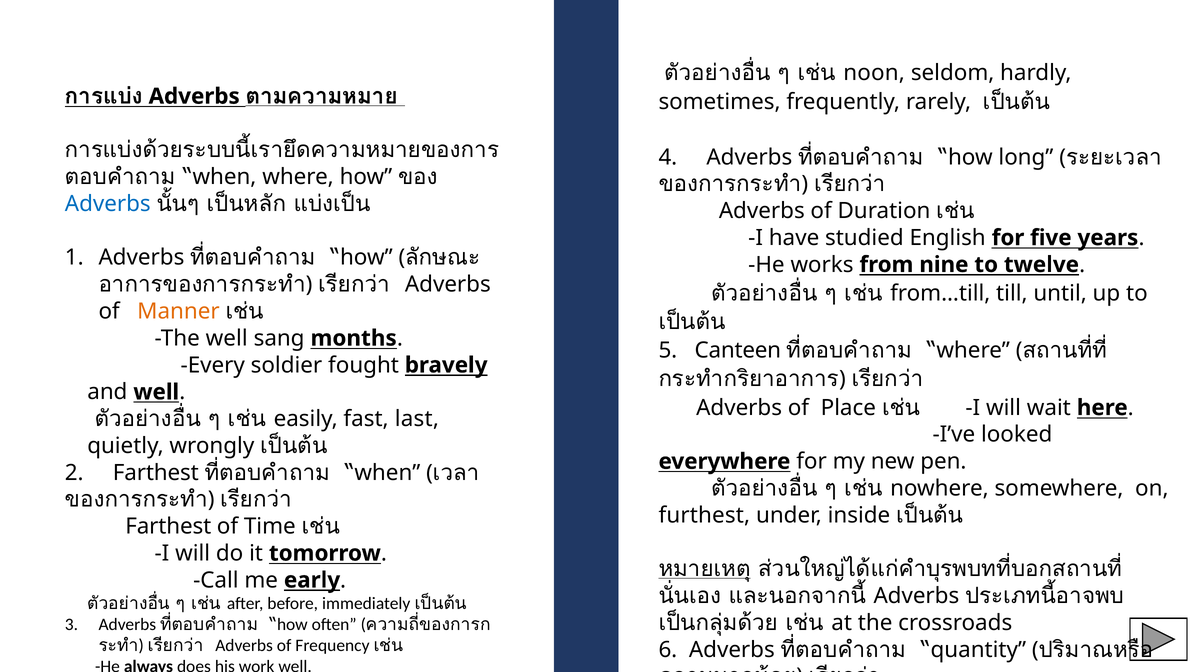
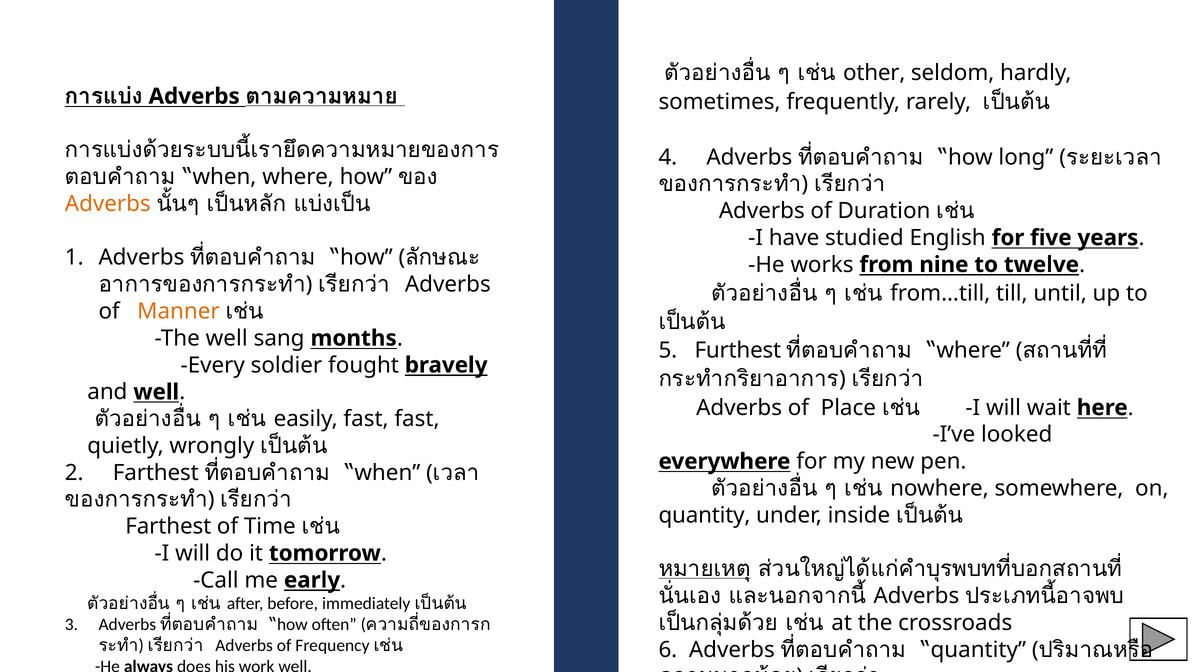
noon: noon -> other (874, 73)
Adverbs colour: blue -> orange (108, 204)
Canteen: Canteen -> Furthest (738, 351)
fast last: last -> fast (417, 419)
furthest: furthest -> quantity (704, 516)
